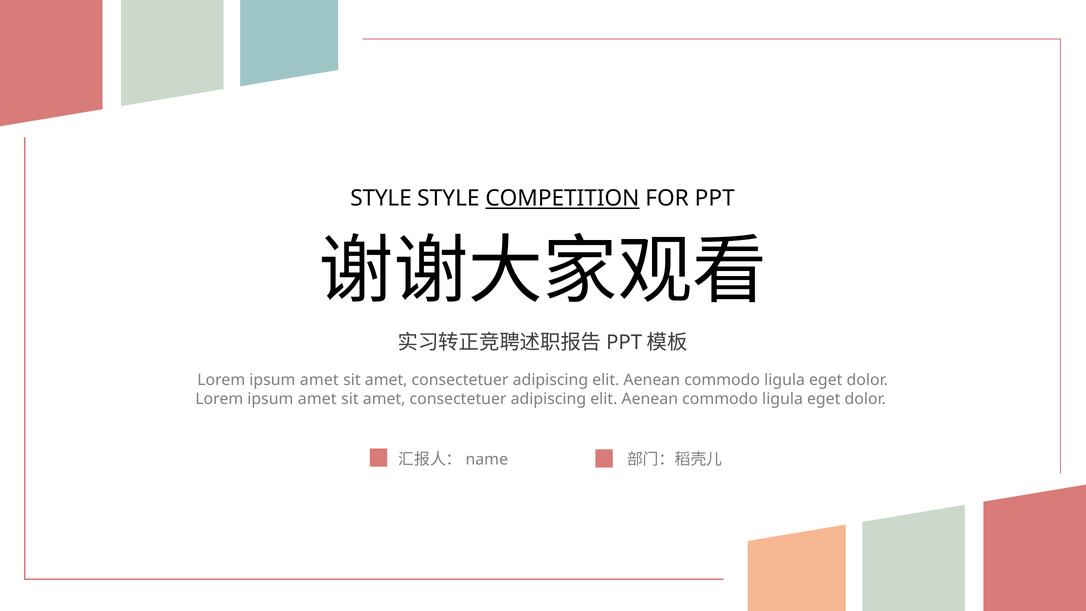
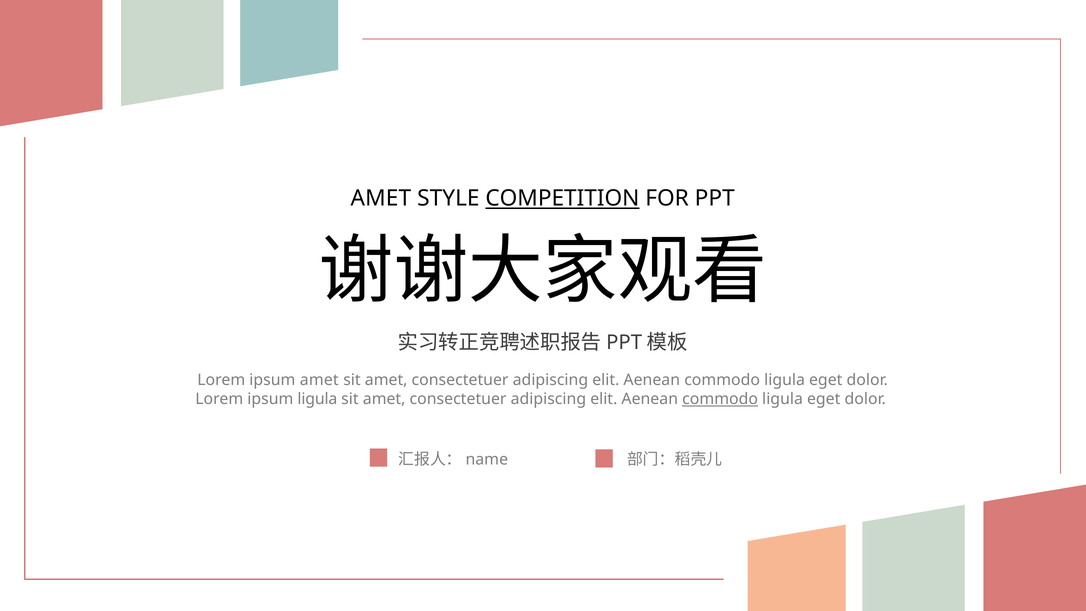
STYLE: STYLE -> AMET (381, 198)
amet: amet -> ligula (317, 399)
commodo underline: none -> present (720, 399)
